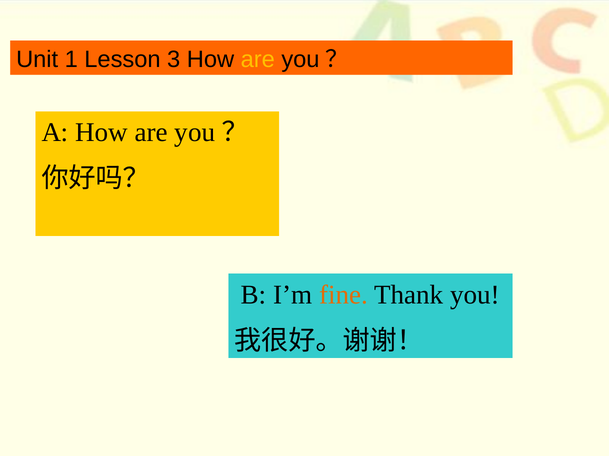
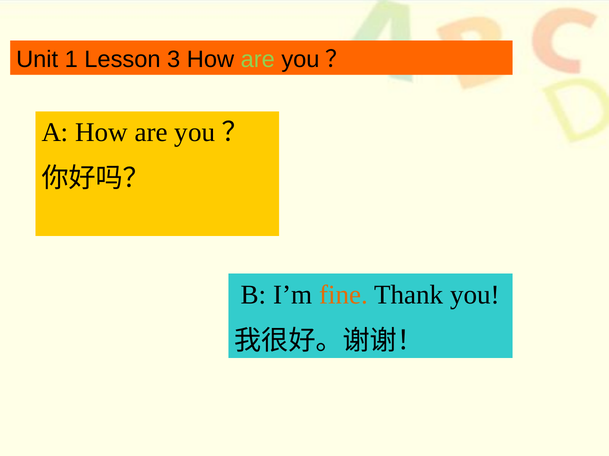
are colour: yellow -> light green (258, 59)
